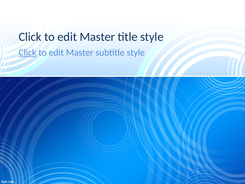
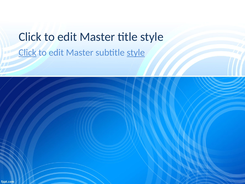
style underline: none -> present (136, 53)
